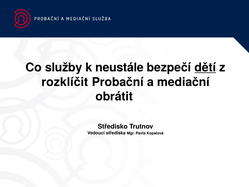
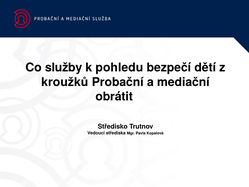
neustále: neustále -> pohledu (119, 67)
dětí underline: present -> none (205, 67)
rozklíčit: rozklíčit -> kroužků (65, 82)
